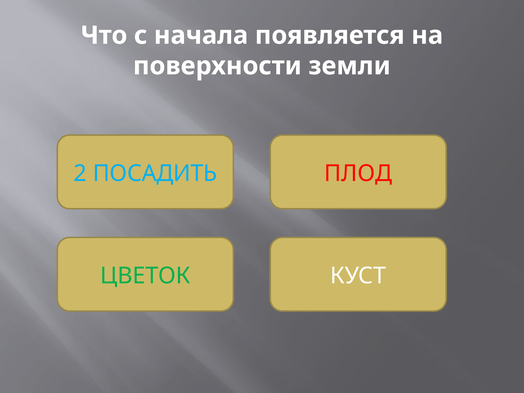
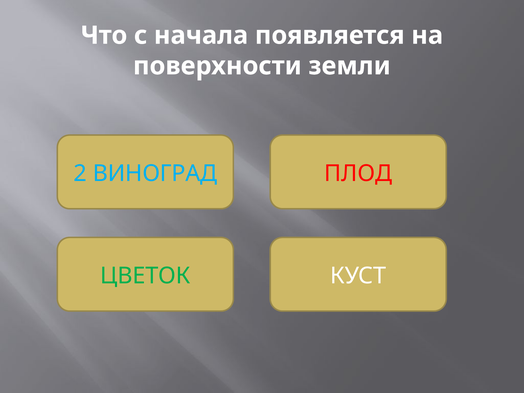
ПОСАДИТЬ: ПОСАДИТЬ -> ВИНОГРАД (155, 174)
